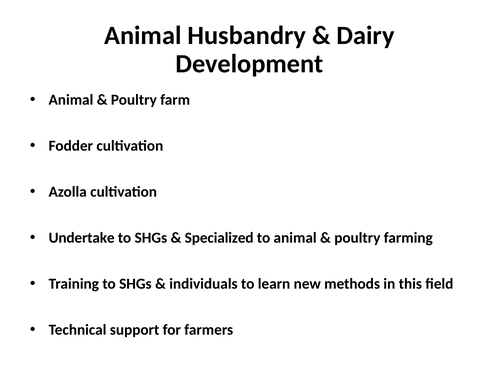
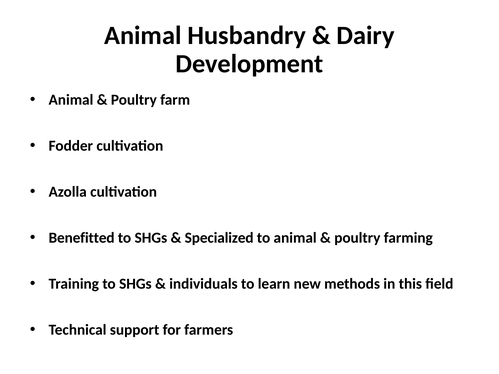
Undertake: Undertake -> Benefitted (82, 238)
